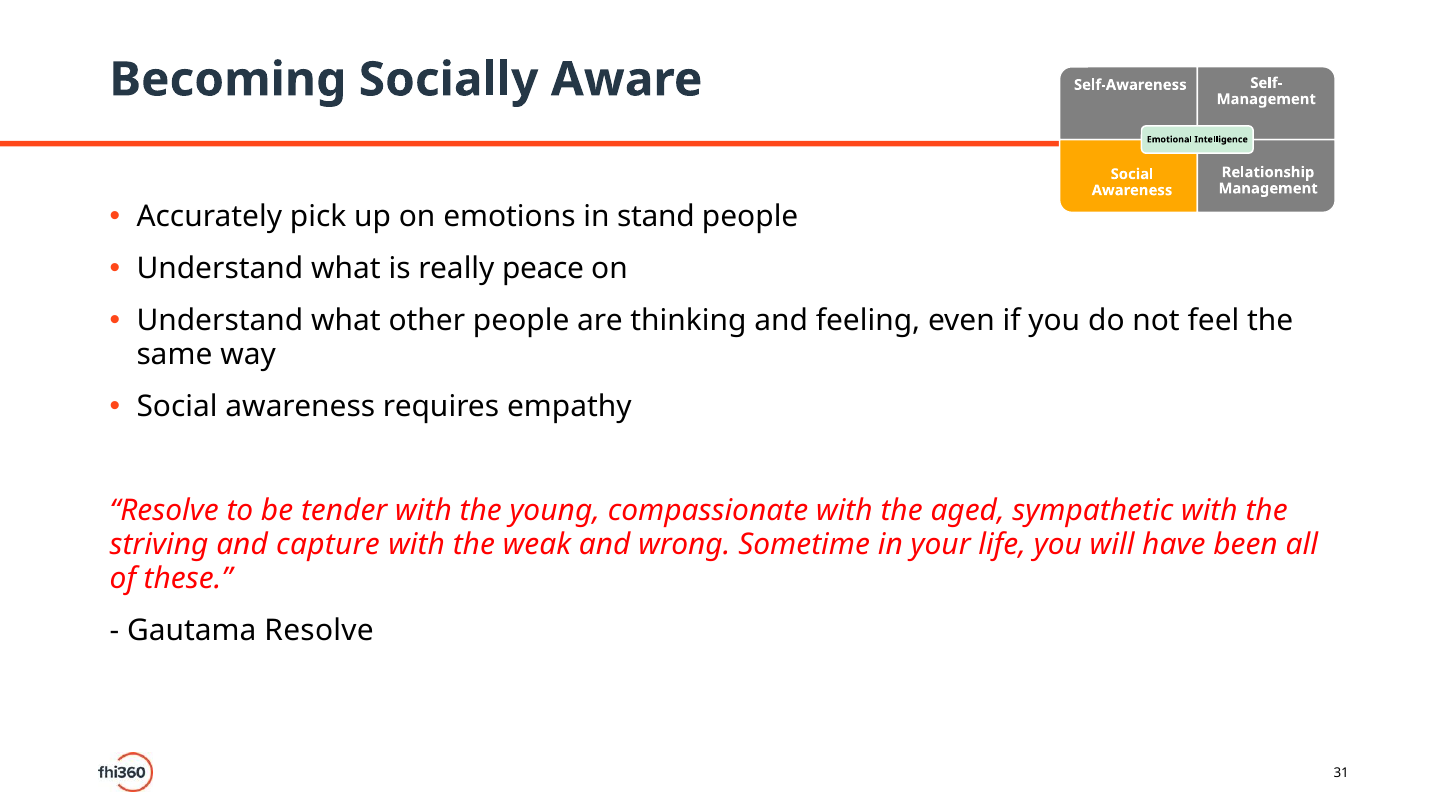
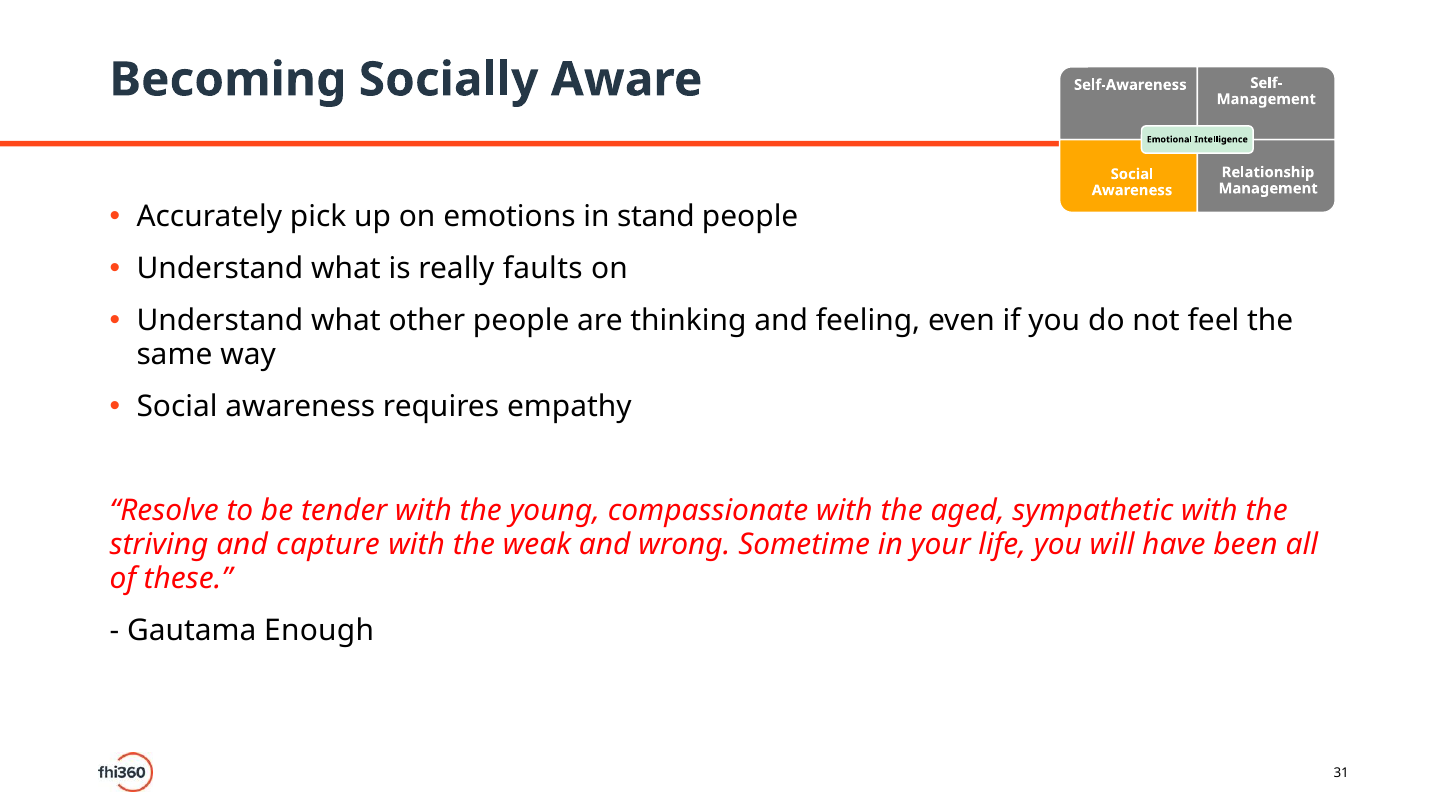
peace: peace -> faults (543, 268)
Gautama Resolve: Resolve -> Enough (319, 631)
